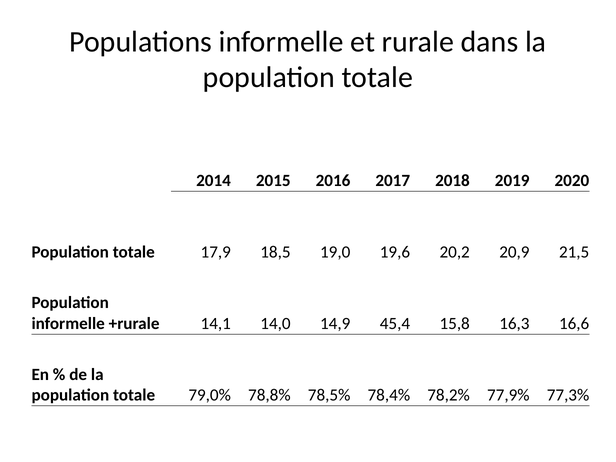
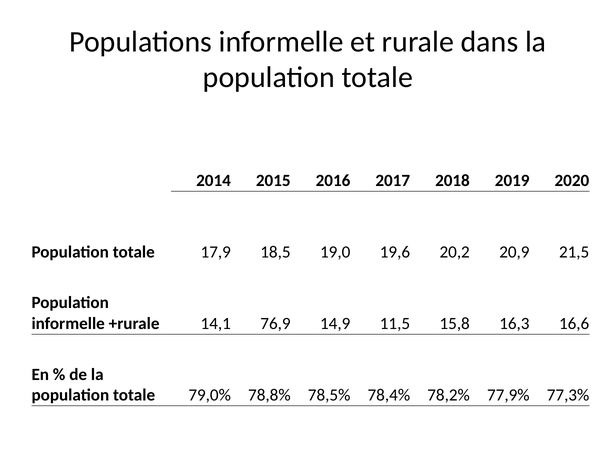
14,0: 14,0 -> 76,9 (275, 324)
45,4: 45,4 -> 11,5 (395, 324)
